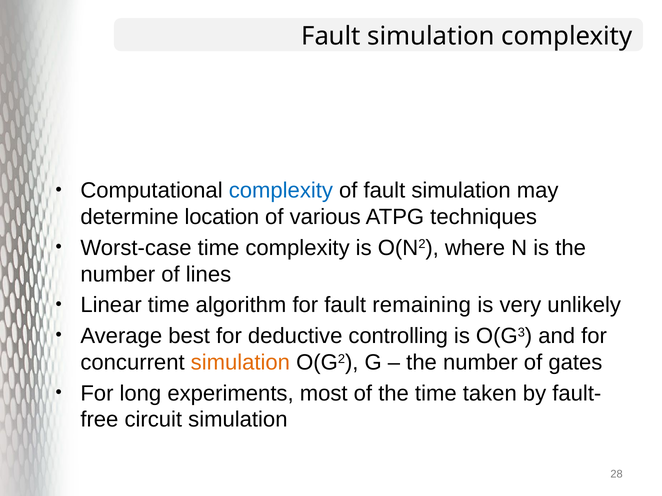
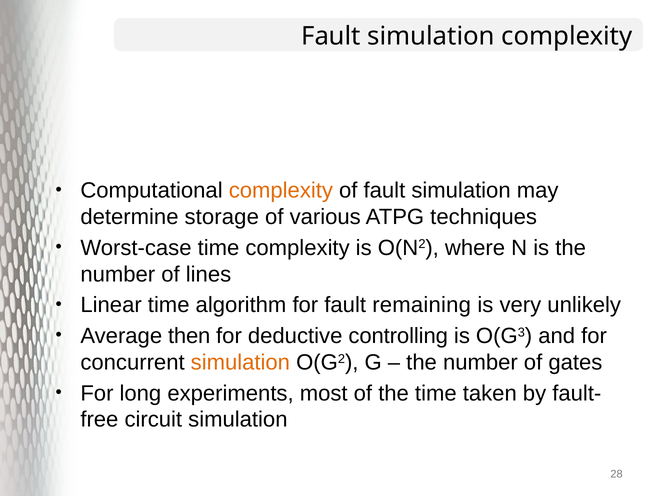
complexity colour: blue -> orange (281, 191)
location: location -> storage (222, 217)
best: best -> then (189, 336)
